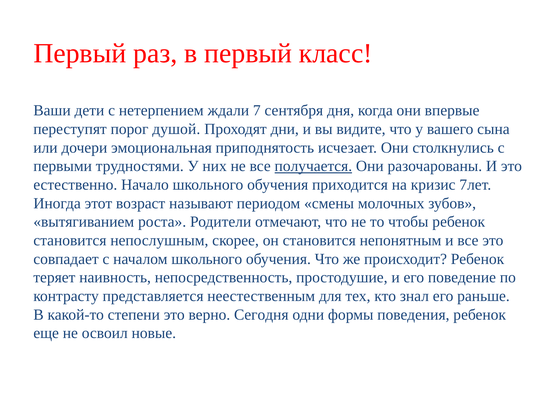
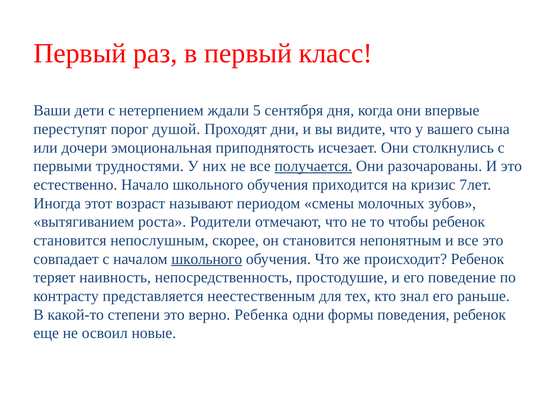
7: 7 -> 5 (257, 110)
школьного underline: none -> present (207, 259)
Сегодня: Сегодня -> Ребенка (261, 315)
